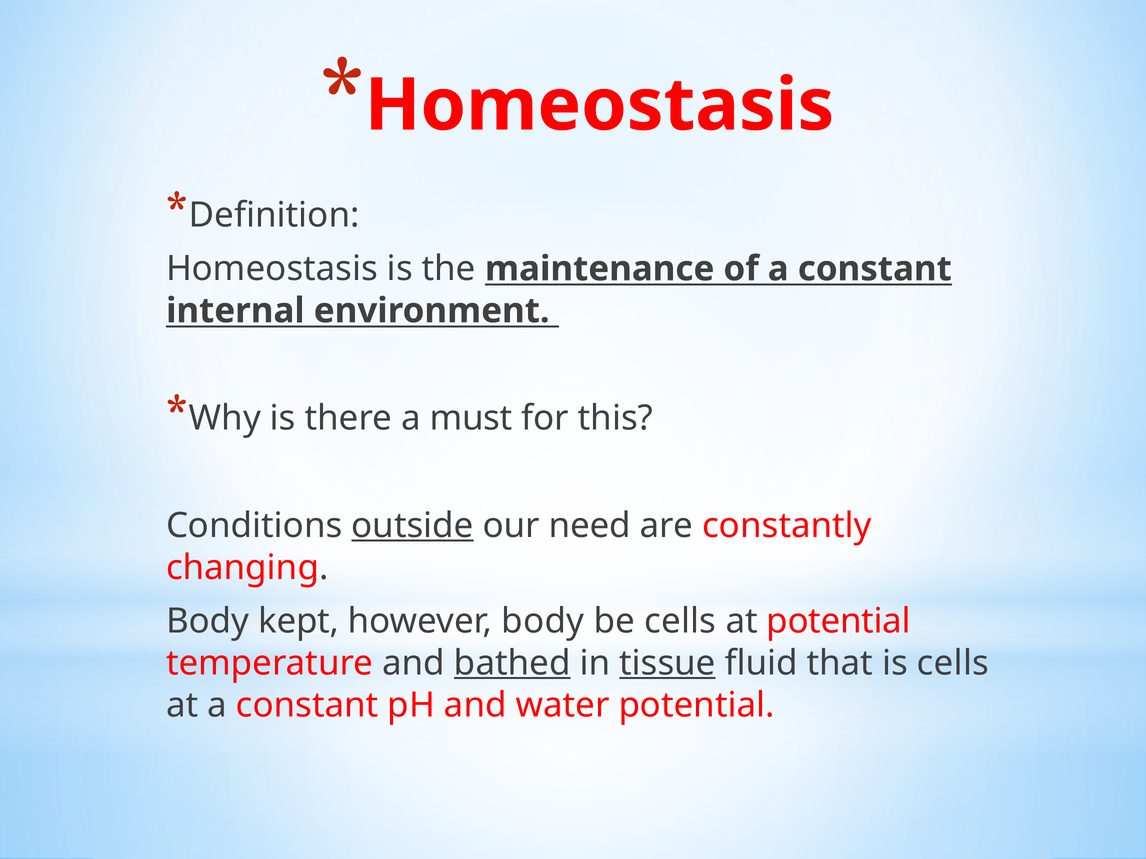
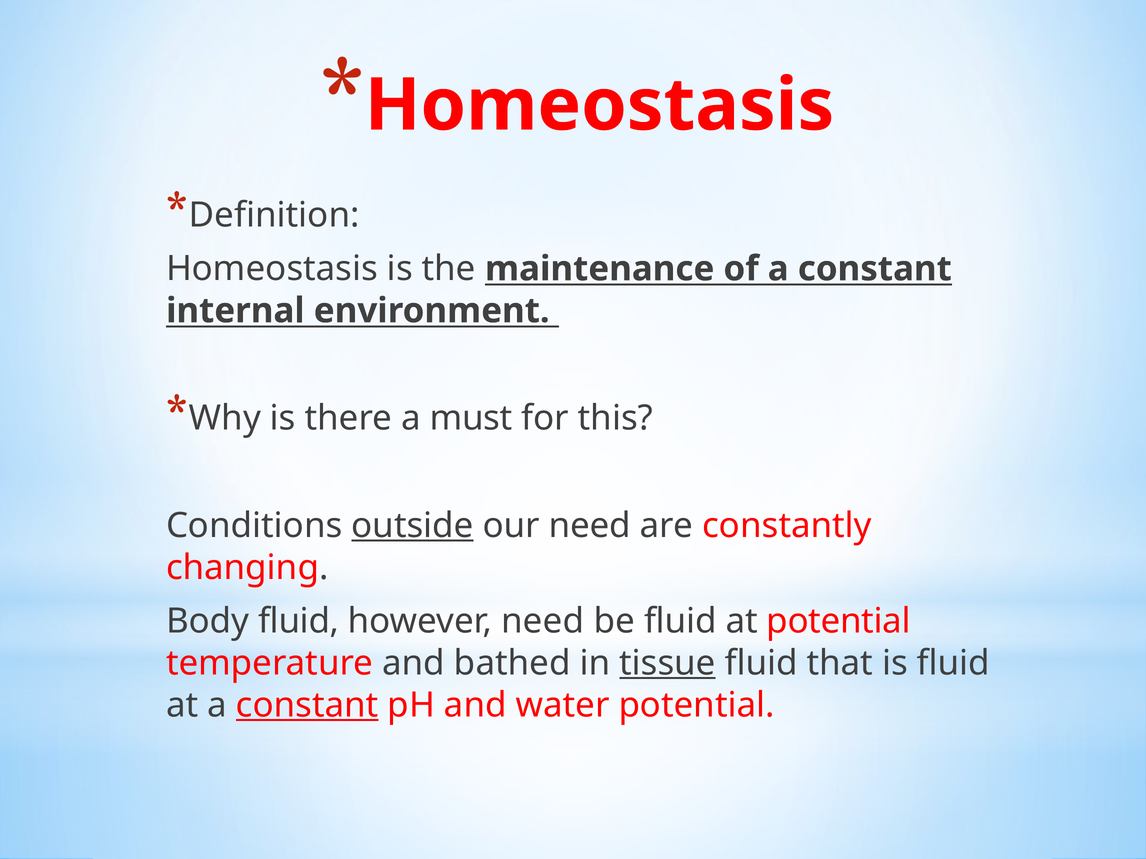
Body kept: kept -> fluid (299, 622)
however body: body -> need (543, 622)
be cells: cells -> fluid (680, 622)
bathed underline: present -> none (512, 664)
is cells: cells -> fluid (953, 664)
constant underline: none -> present (307, 705)
